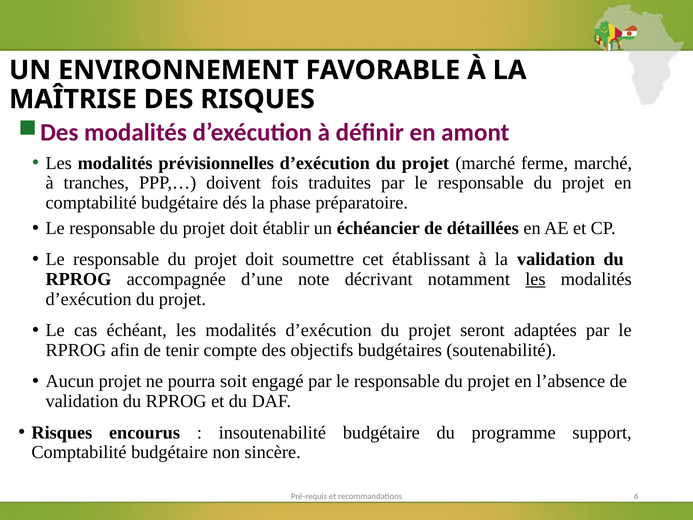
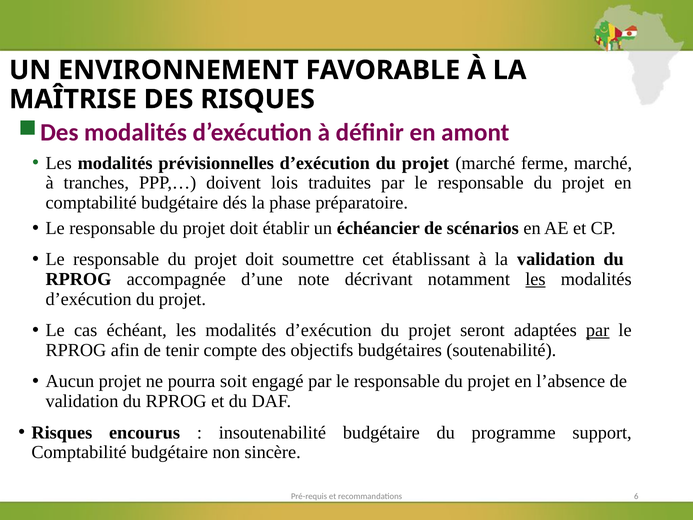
fois: fois -> lois (285, 183)
détaillées: détaillées -> scénarios (483, 228)
par underline: none -> present (598, 330)
